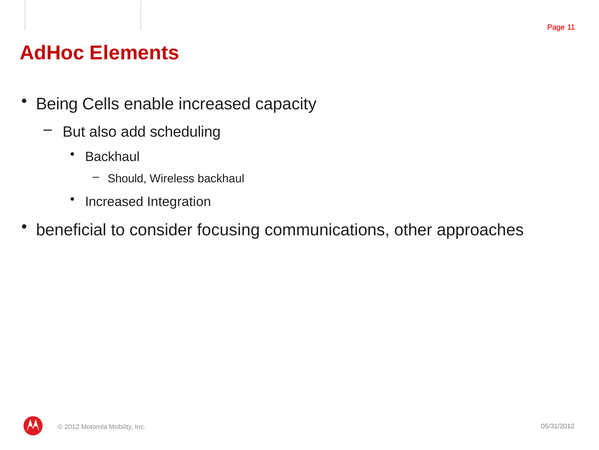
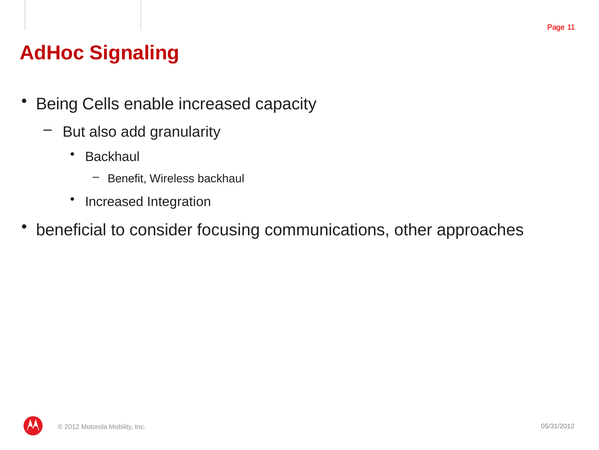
Elements: Elements -> Signaling (135, 53)
scheduling: scheduling -> granularity (185, 132)
Should: Should -> Benefit (127, 178)
